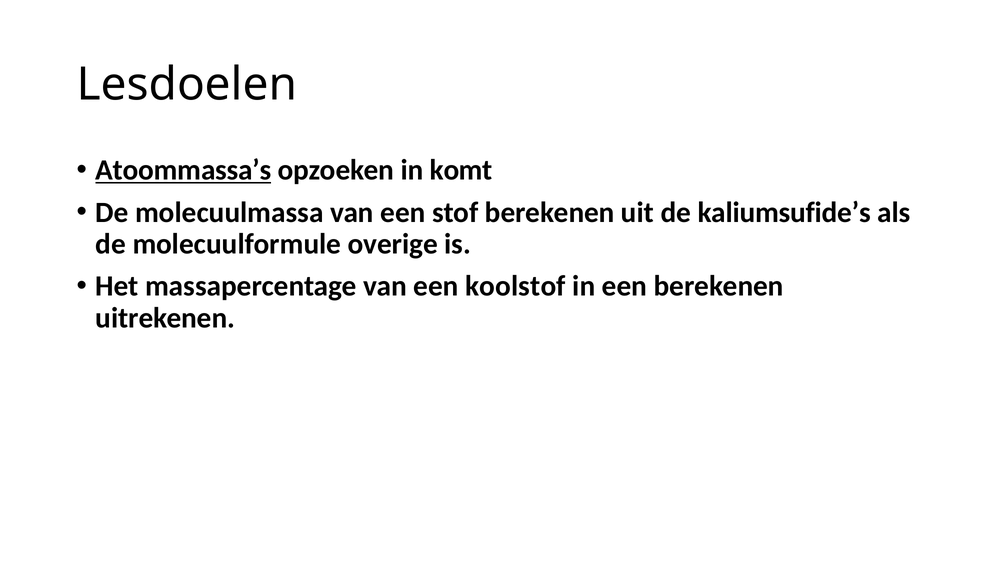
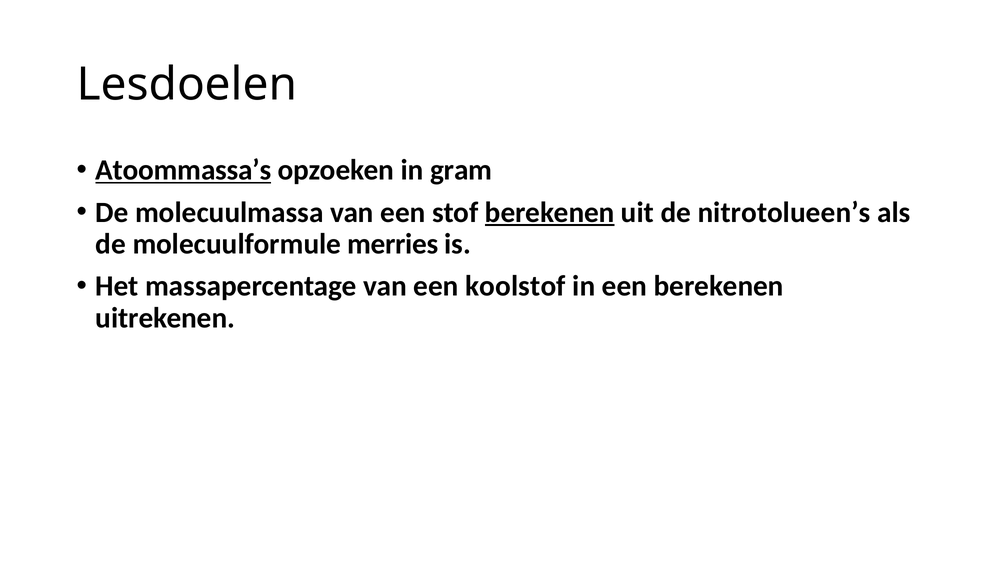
komt: komt -> gram (461, 170)
berekenen underline: none -> present (550, 212)
kaliumsufide’s: kaliumsufide’s -> nitrotolueen’s (784, 212)
overige: overige -> merries (393, 244)
